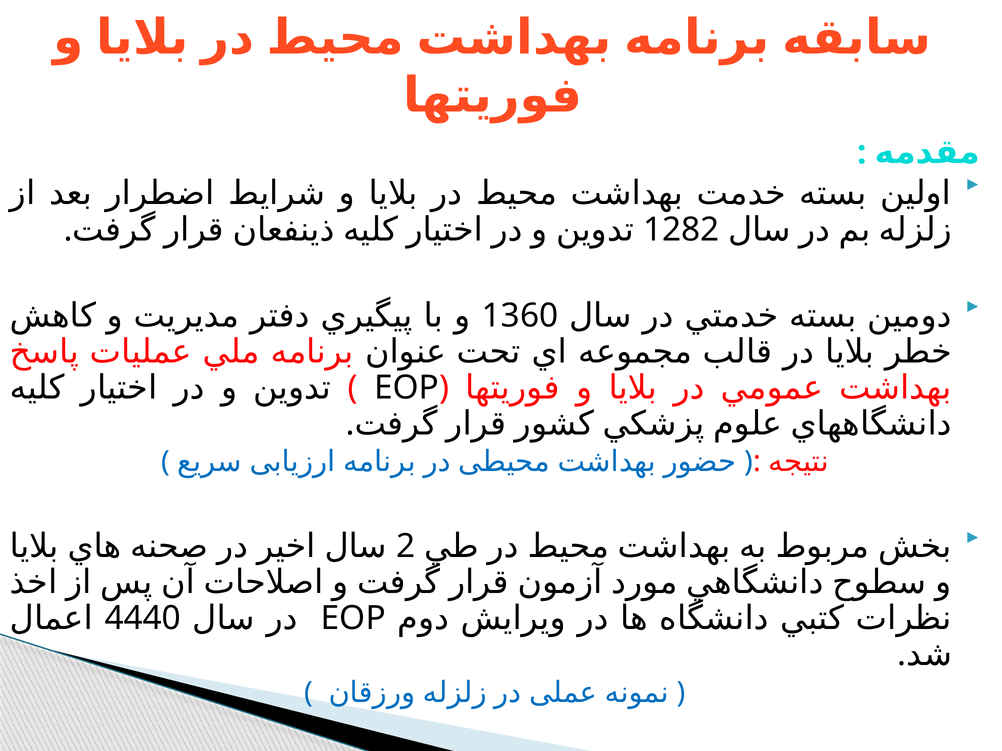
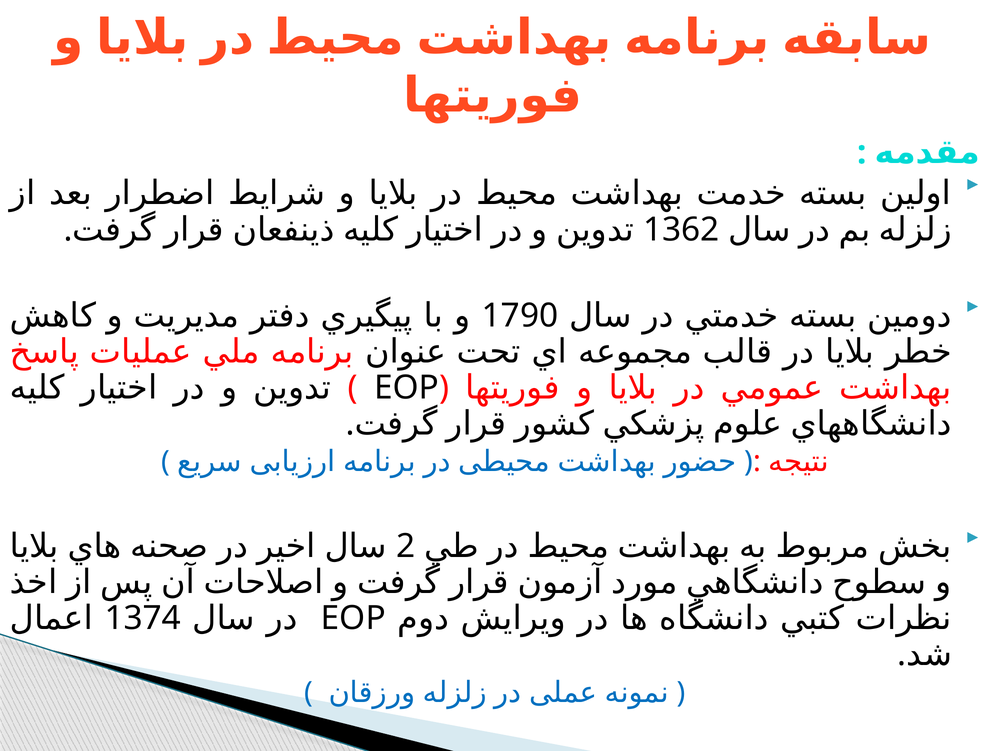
1282: 1282 -> 1362 (681, 230)
1360: 1360 -> 1790 (520, 316)
4440: 4440 -> 1374 (143, 619)
